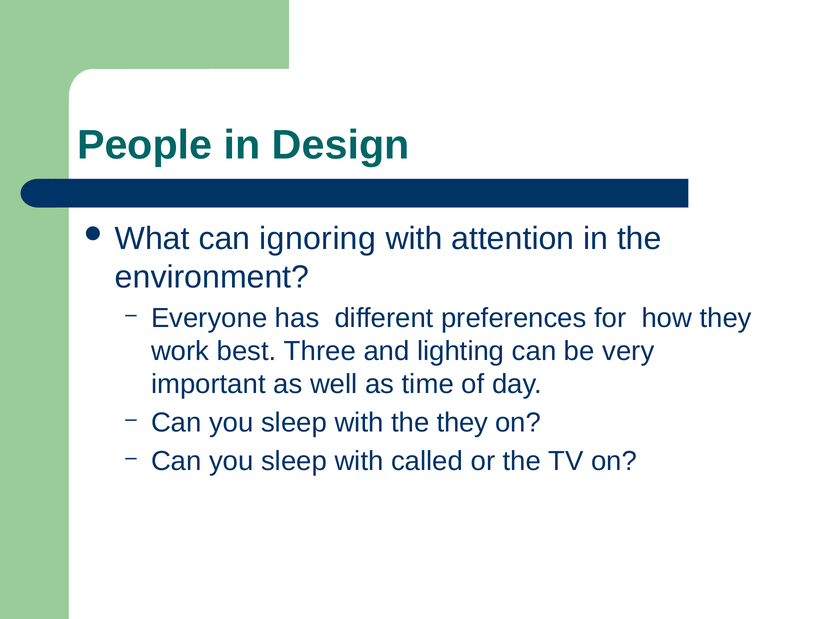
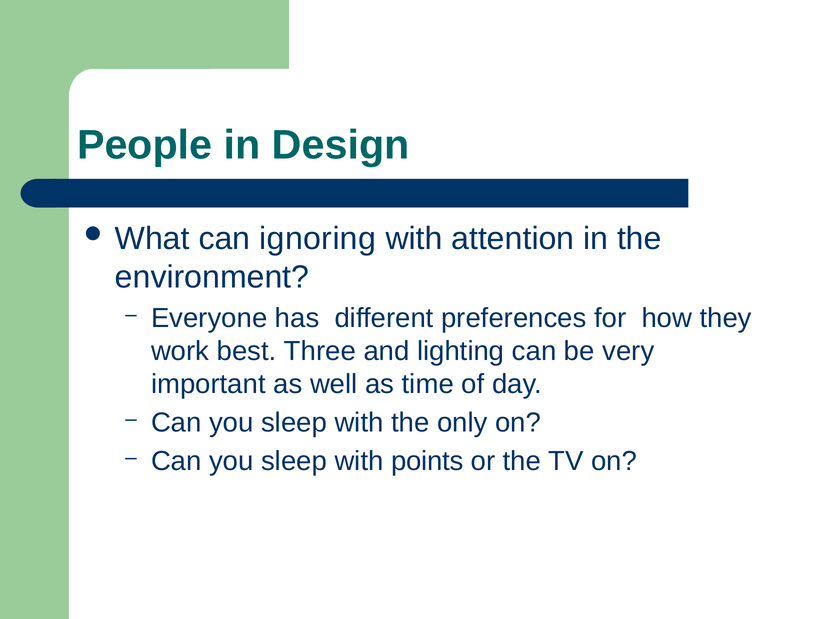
the they: they -> only (462, 423)
called: called -> points (427, 462)
